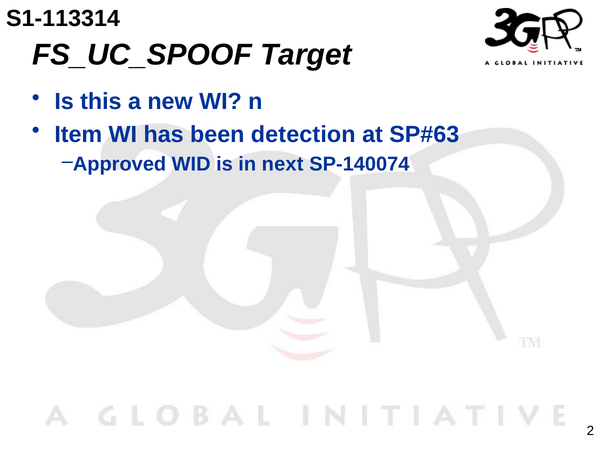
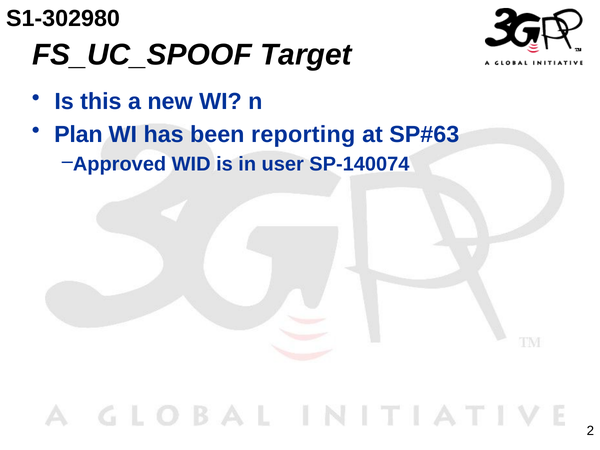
S1-113314: S1-113314 -> S1-302980 (63, 19)
Item: Item -> Plan (78, 134)
detection: detection -> reporting (303, 134)
next: next -> user (283, 164)
